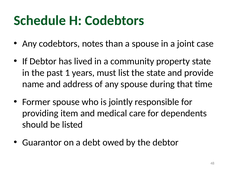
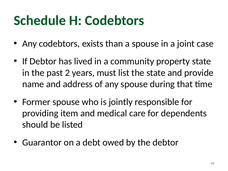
notes: notes -> exists (93, 44)
1: 1 -> 2 (67, 73)
